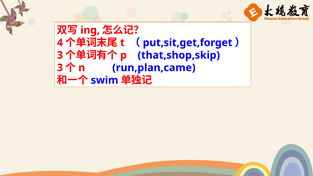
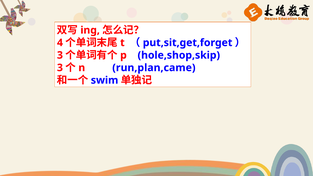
that,shop,skip: that,shop,skip -> hole,shop,skip (179, 55)
